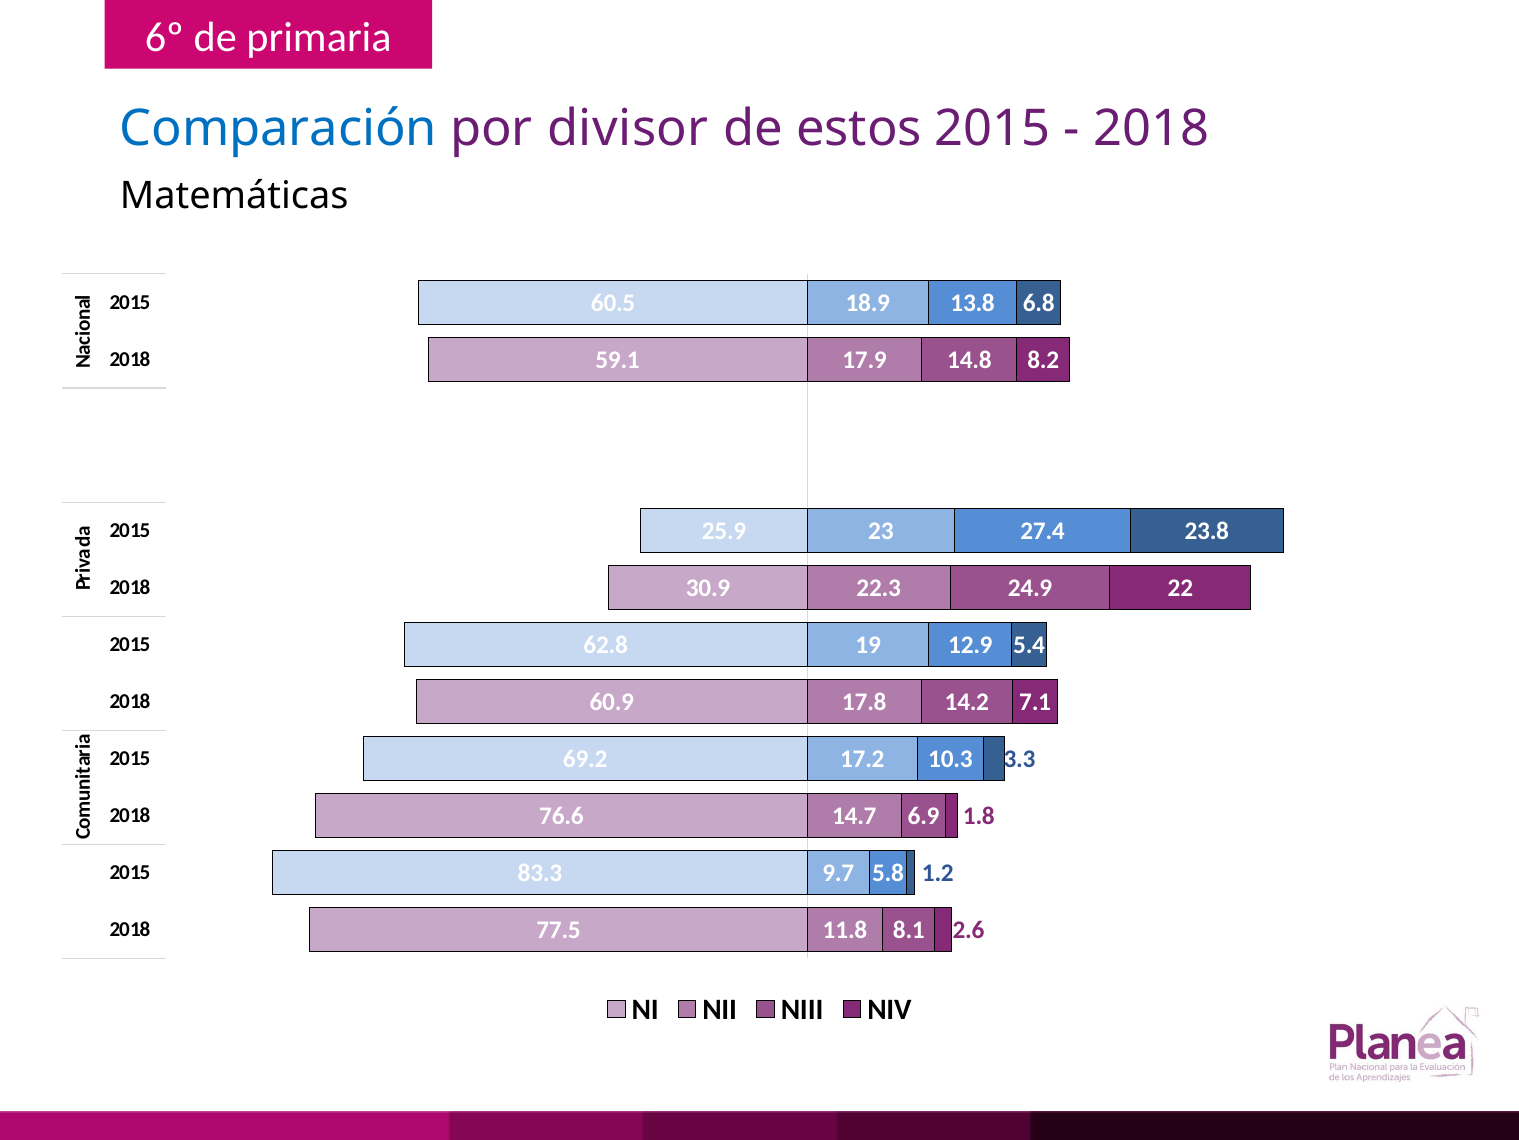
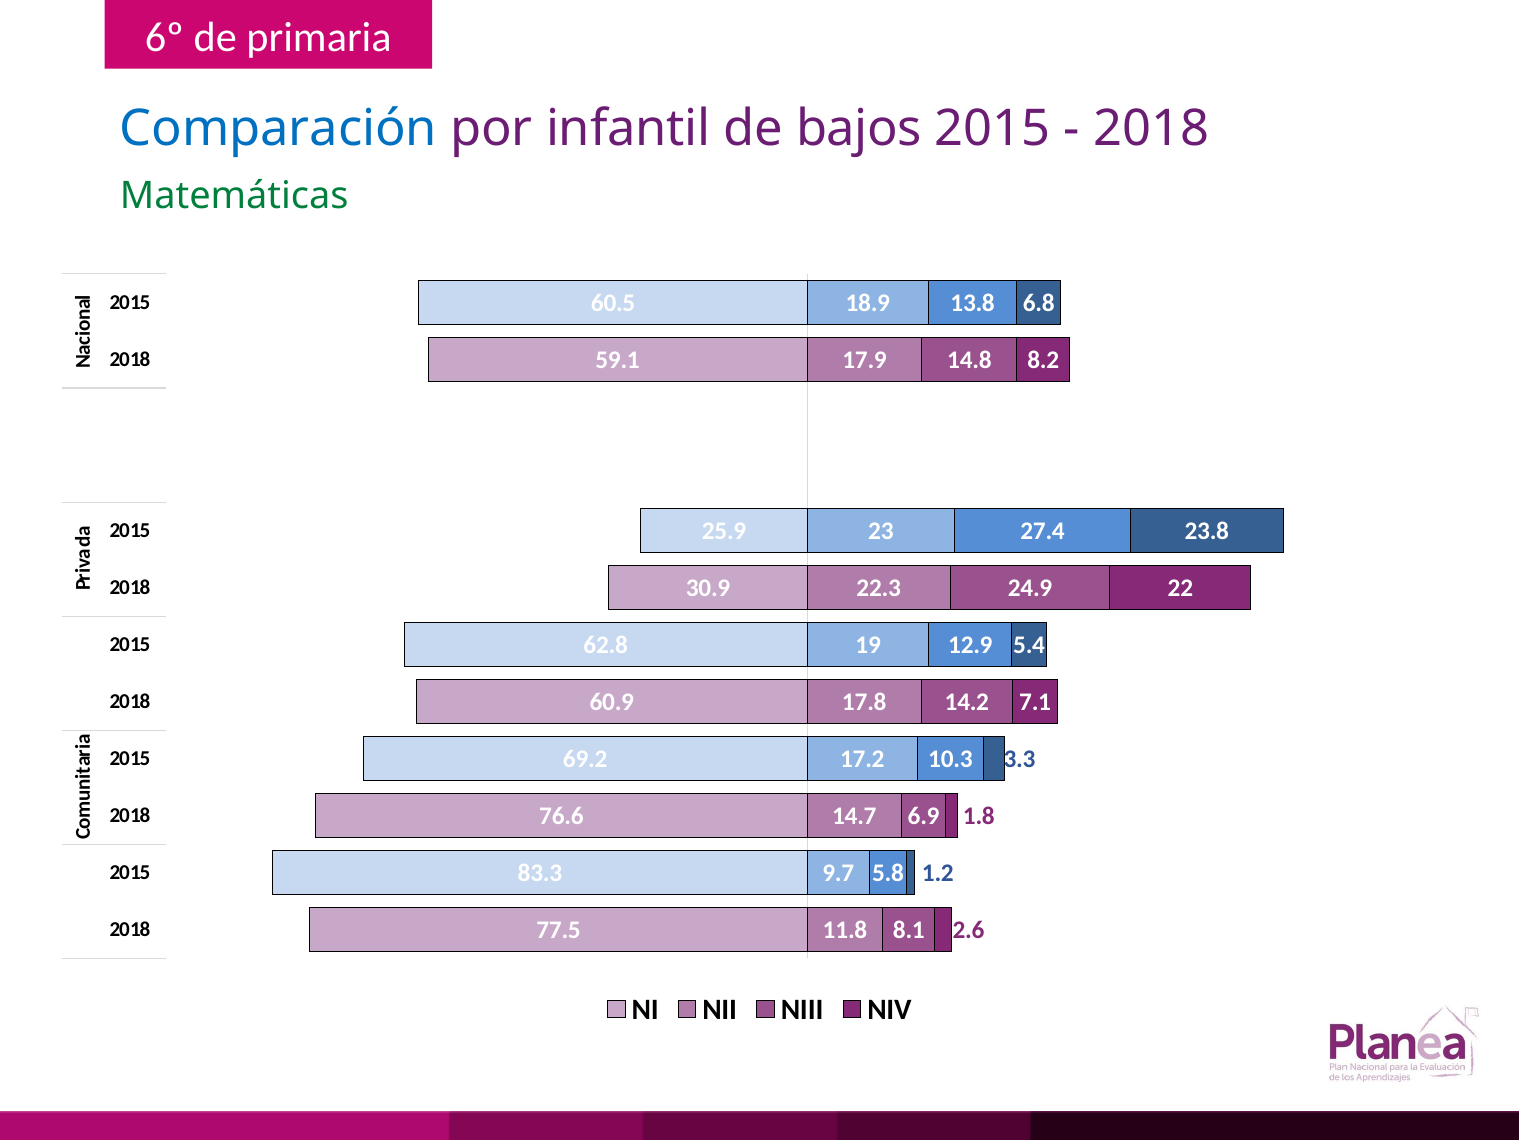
divisor: divisor -> infantil (628, 129)
estos: estos -> bajos (859, 129)
Matemáticas colour: black -> green (234, 196)
